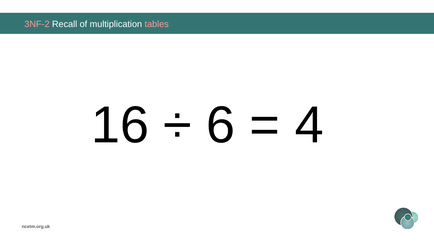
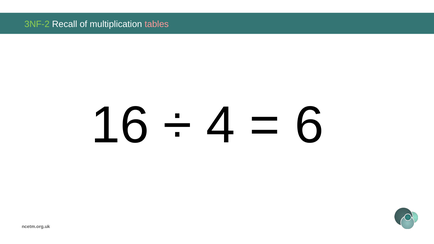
3NF-2 colour: pink -> light green (37, 24)
6: 6 -> 4 (221, 125)
4: 4 -> 6 (309, 125)
